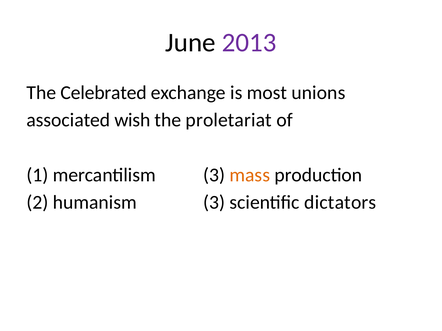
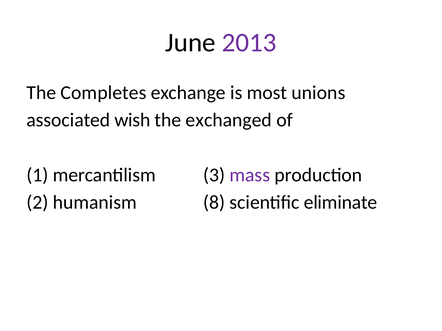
Celebrated: Celebrated -> Completes (104, 93)
proletariat: proletariat -> exchanged (229, 120)
mass colour: orange -> purple (250, 175)
humanism 3: 3 -> 8 (214, 203)
dictators: dictators -> eliminate (340, 203)
